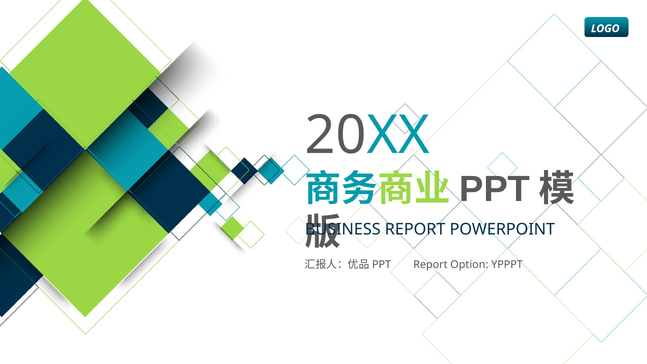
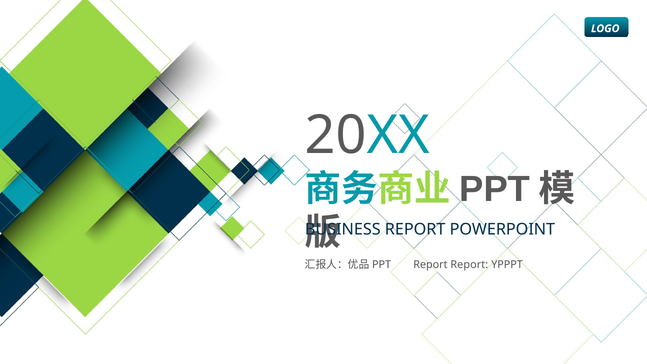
Report Option: Option -> Report (469, 265)
